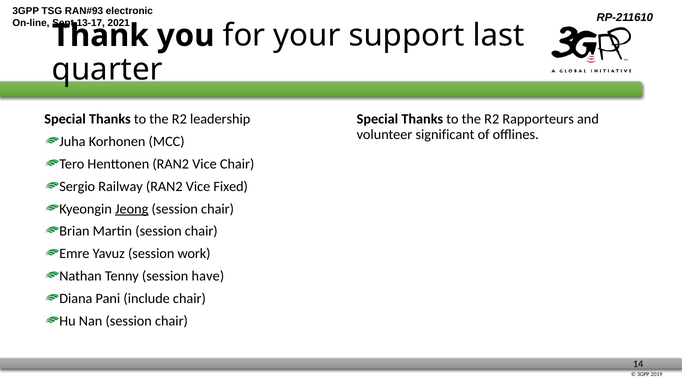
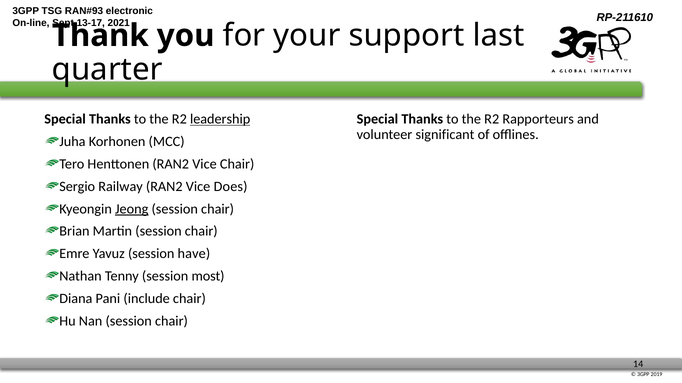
leadership underline: none -> present (220, 119)
Fixed: Fixed -> Does (231, 187)
work: work -> have (194, 254)
have: have -> most (208, 277)
